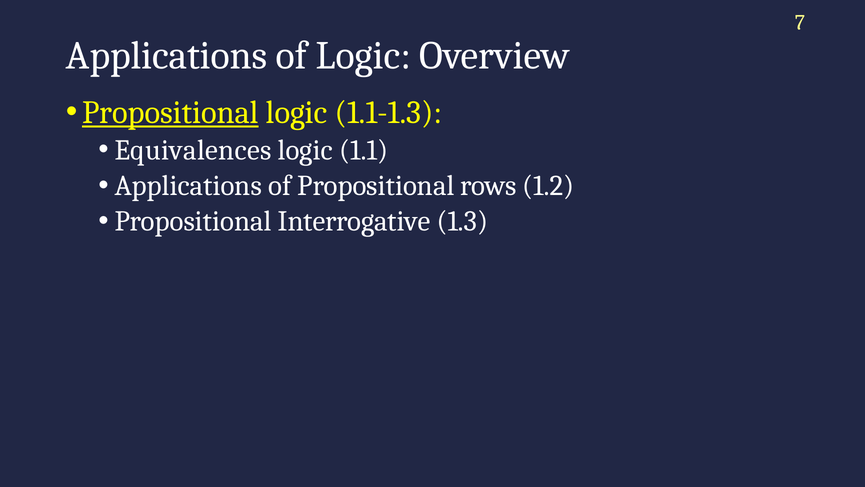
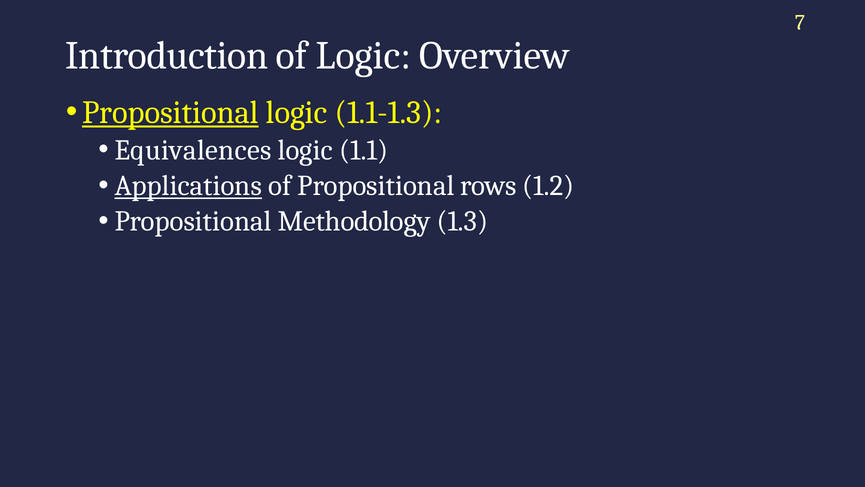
Applications: Applications -> Introduction (167, 56)
Applications underline: none -> present (188, 186)
Interrogative: Interrogative -> Methodology (354, 221)
